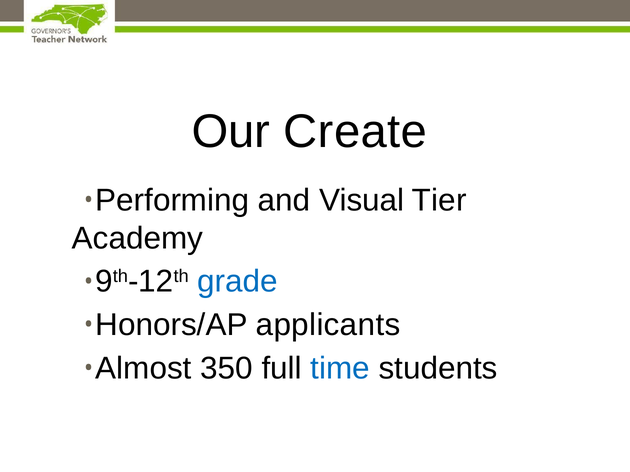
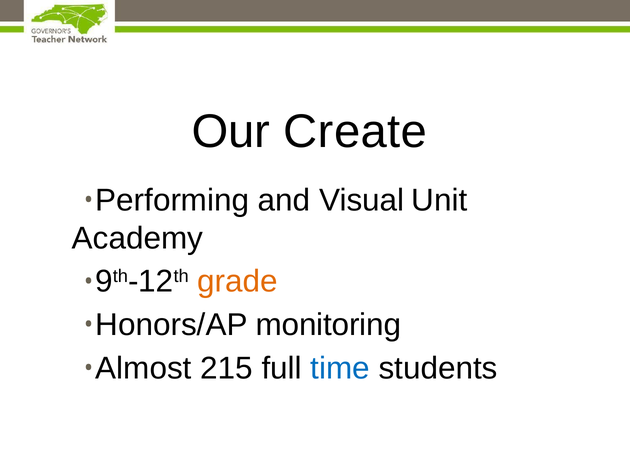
Tier: Tier -> Unit (439, 201)
grade colour: blue -> orange (238, 282)
applicants: applicants -> monitoring (328, 325)
350: 350 -> 215 (227, 369)
